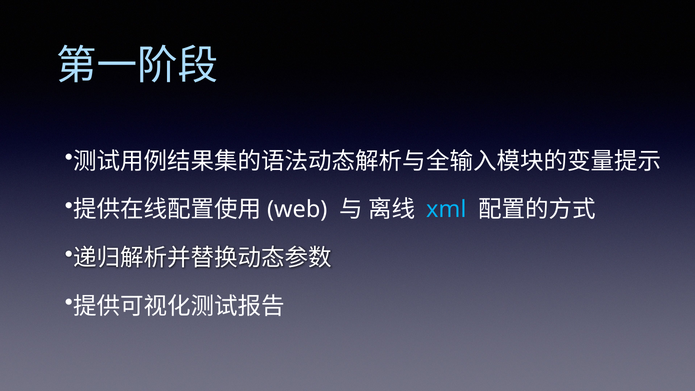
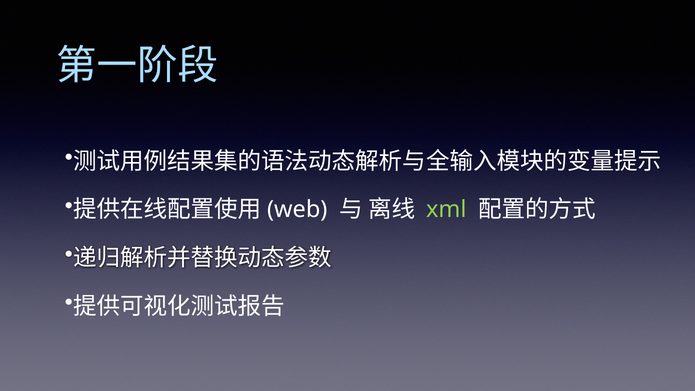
xml colour: light blue -> light green (446, 210)
